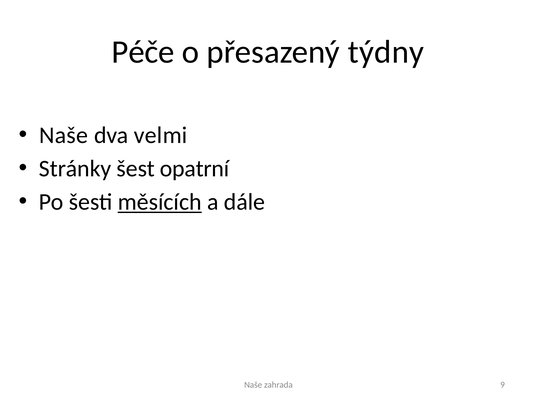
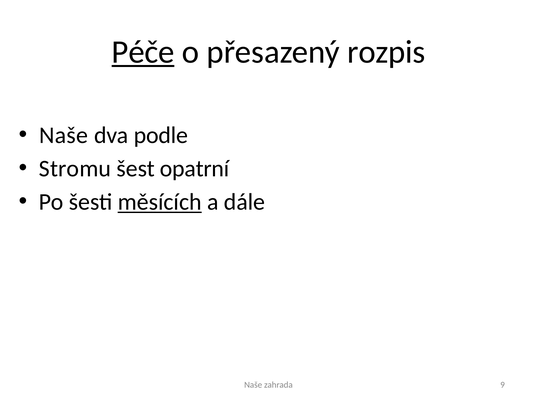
Péče underline: none -> present (143, 52)
týdny: týdny -> rozpis (386, 52)
velmi: velmi -> podle (161, 135)
Stránky: Stránky -> Stromu (75, 168)
